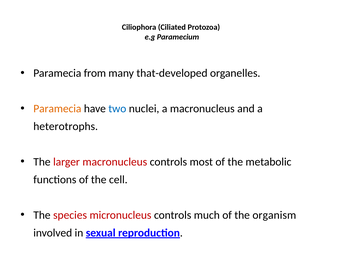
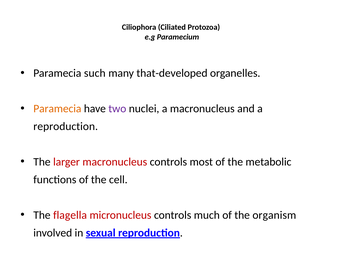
from: from -> such (95, 73)
two colour: blue -> purple (117, 109)
heterotrophs: heterotrophs -> reproduction (66, 127)
species: species -> flagella (70, 215)
